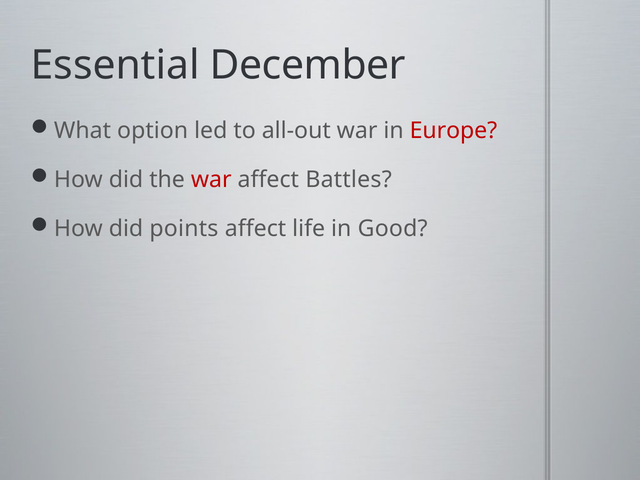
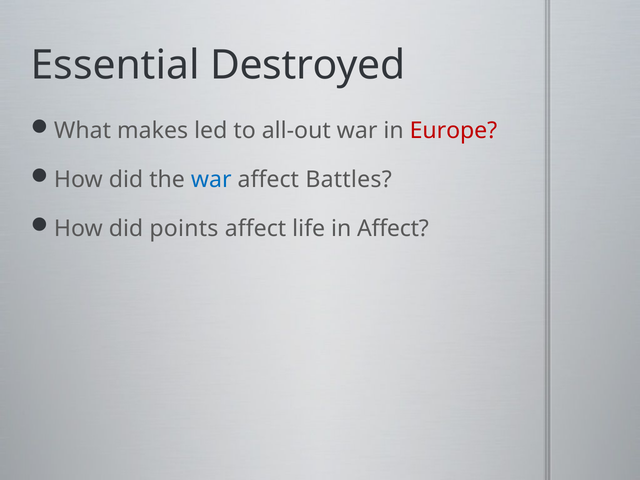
December: December -> Destroyed (308, 65)
option: option -> makes (153, 131)
war colour: red -> blue (211, 180)
in Good: Good -> Affect (393, 229)
